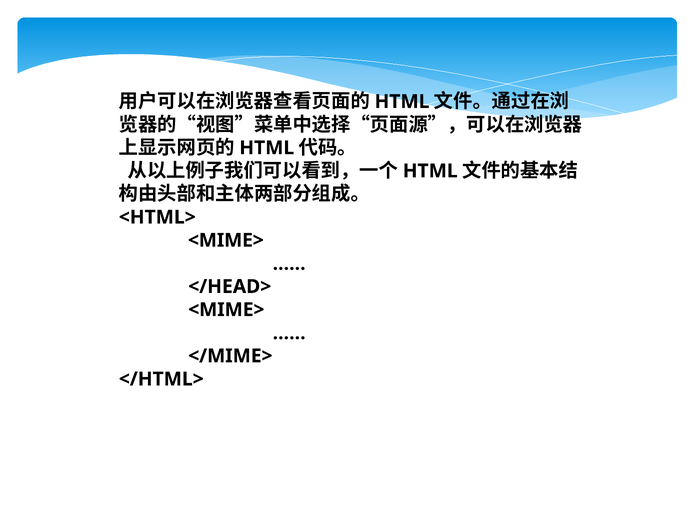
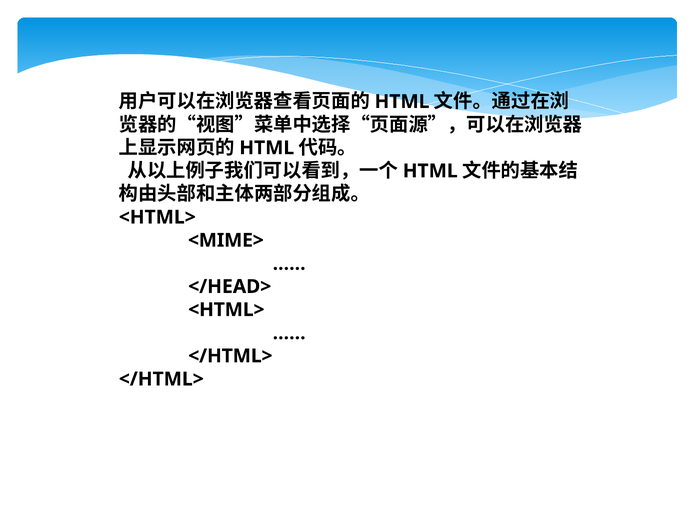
<MIME>: <MIME> -> <HTML> (226, 310)
</MIME>: </MIME> -> </HTML> (230, 356)
